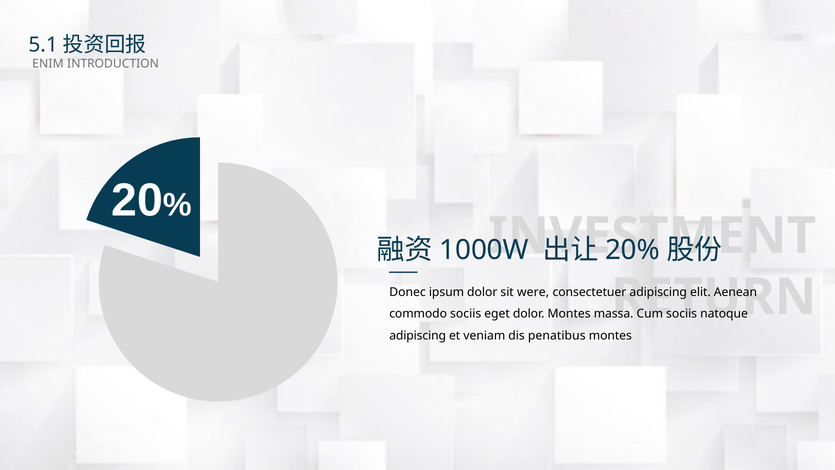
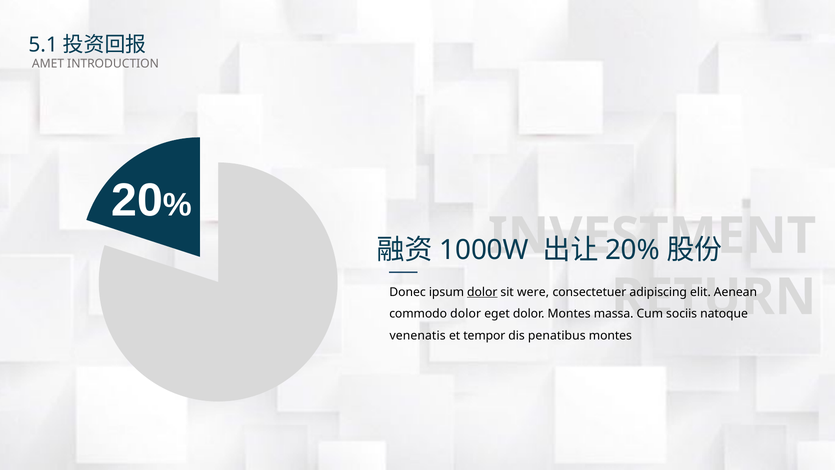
ENIM: ENIM -> AMET (48, 64)
dolor underline: none -> present (482, 292)
commodo sociis: sociis -> dolor (466, 314)
adipiscing: adipiscing -> venenatis (418, 336)
veniam: veniam -> tempor (484, 336)
